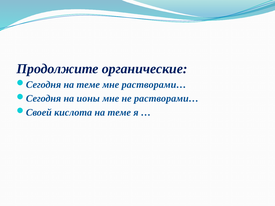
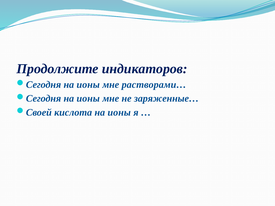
органические: органические -> индикаторов (145, 69)
теме: теме -> ионы (88, 85)
не растворами…: растворами… -> заряженные… (166, 99)
теме: теме -> ионы (119, 112)
